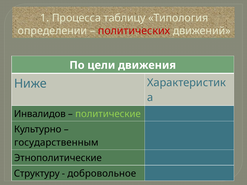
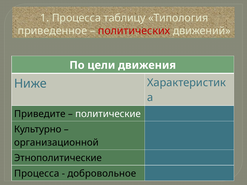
определении: определении -> приведенное (52, 31)
Инвалидов: Инвалидов -> Приведите (40, 114)
политические colour: light green -> white (108, 114)
государственным: государственным -> организационной (56, 143)
Структуру: Структуру -> Процесса (37, 174)
